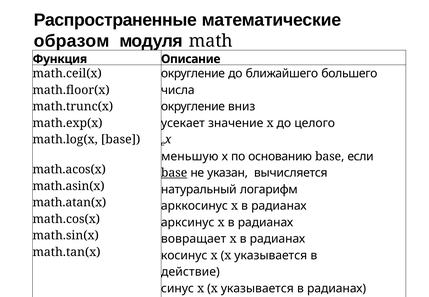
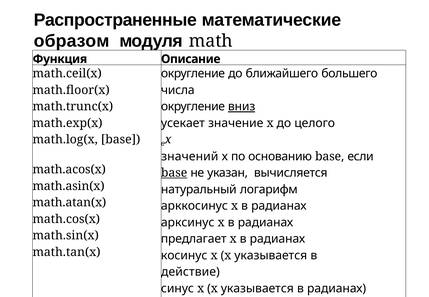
вниз underline: none -> present (242, 107)
меньшую: меньшую -> значений (190, 156)
вовращает: вовращает -> предлагает (194, 239)
